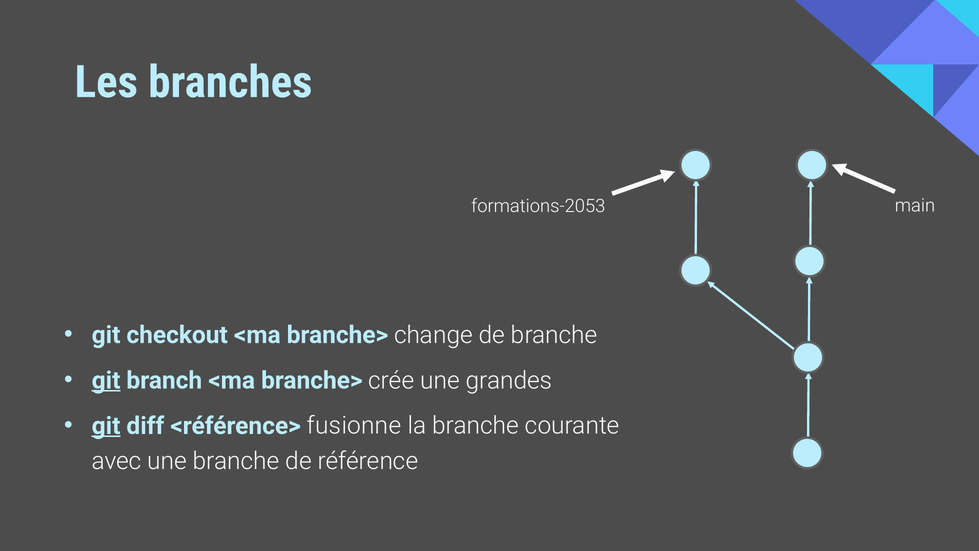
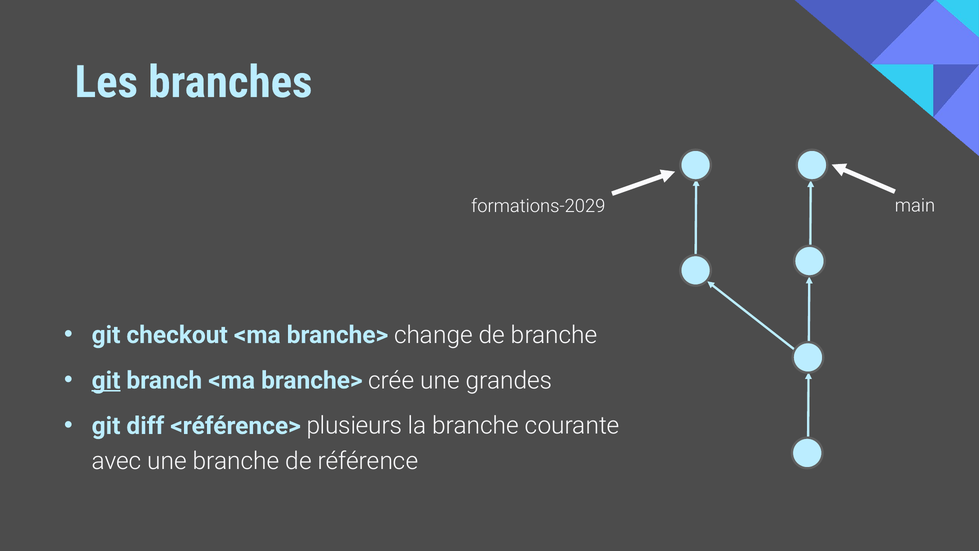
formations-2053: formations-2053 -> formations-2029 (538, 206)
git underline: present -> none (106, 426)
fusionne: fusionne -> plusieurs (354, 426)
